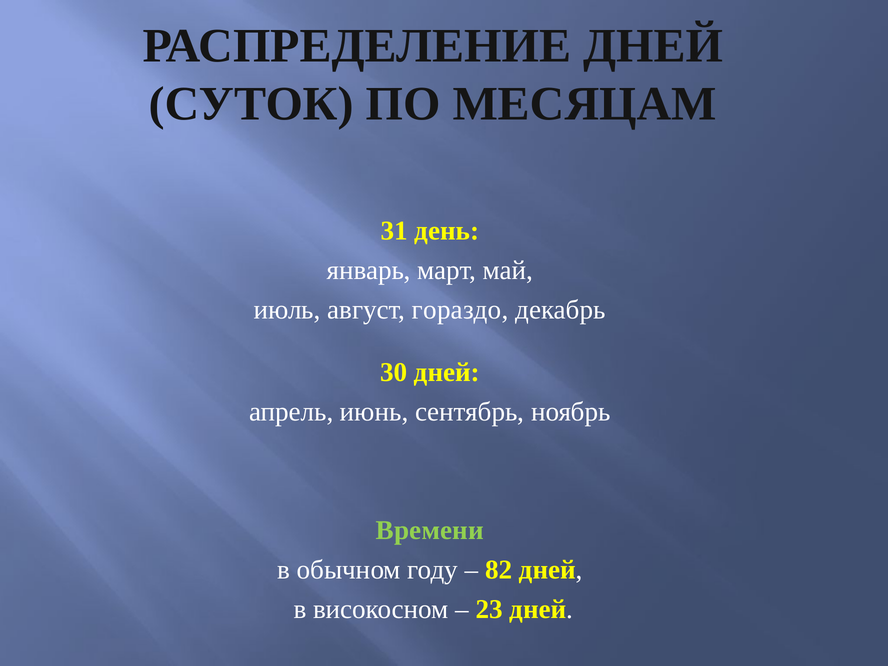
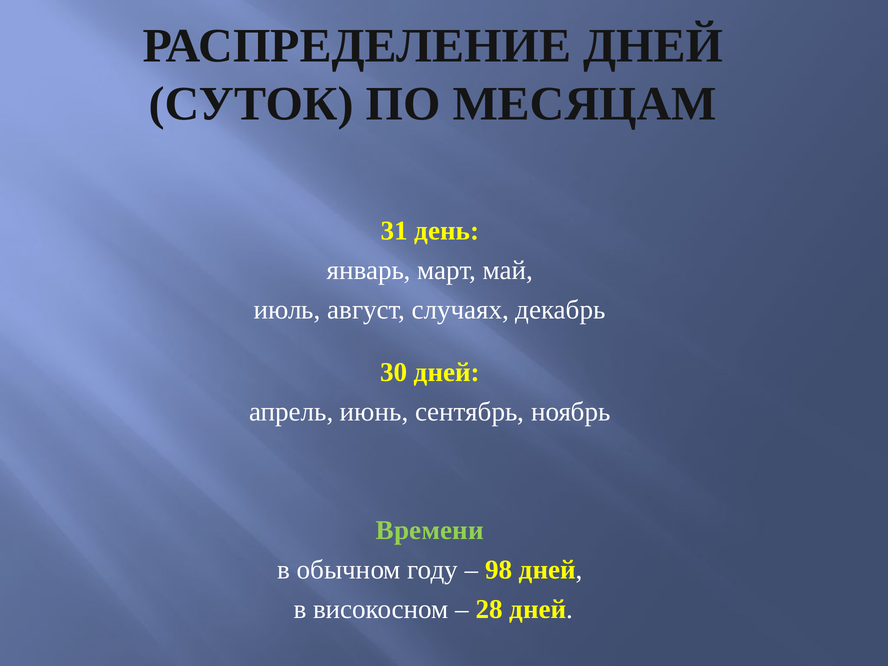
гораздо: гораздо -> случаях (460, 310)
82: 82 -> 98 (499, 570)
23: 23 -> 28 (489, 609)
